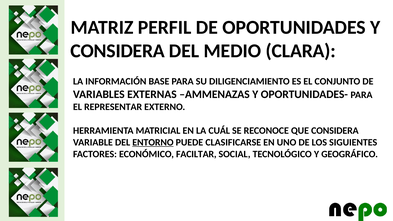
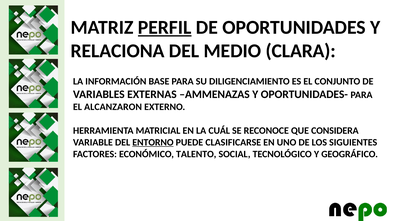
PERFIL underline: none -> present (165, 27)
CONSIDERA: CONSIDERA -> RELACIONA (118, 51)
REPRESENTAR: REPRESENTAR -> ALCANZARON (113, 107)
FACILTAR: FACILTAR -> TALENTO (196, 154)
